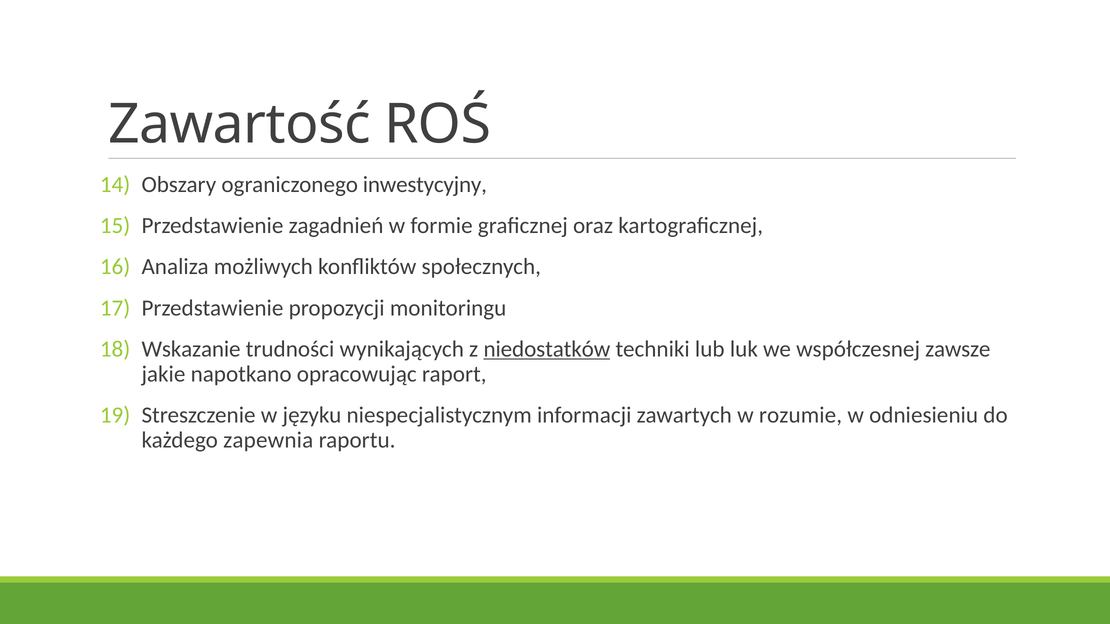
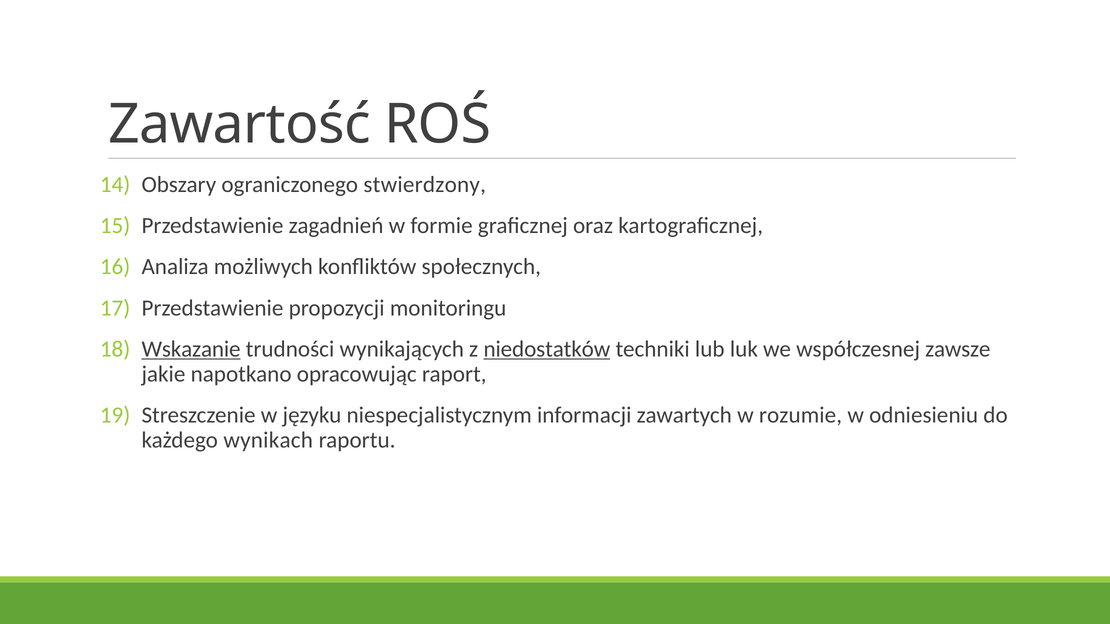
inwestycyjny: inwestycyjny -> stwierdzony (425, 185)
Wskazanie underline: none -> present (191, 349)
zapewnia: zapewnia -> wynikach (268, 440)
